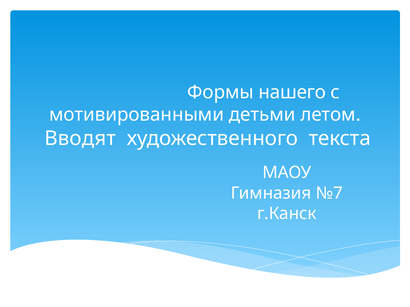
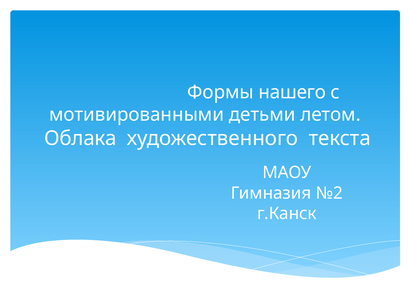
Вводят: Вводят -> Облака (80, 139)
№7: №7 -> №2 (330, 193)
